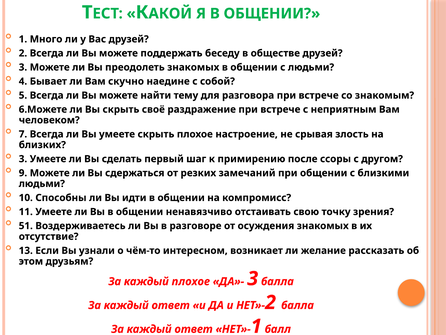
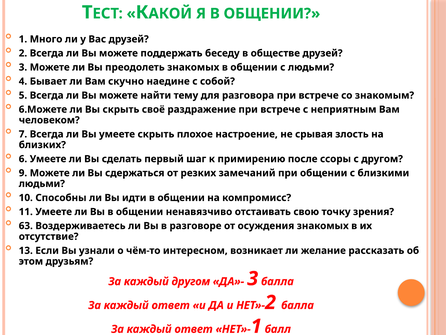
3: 3 -> 6 (23, 159)
51: 51 -> 63 (26, 226)
каждый плохое: плохое -> другом (191, 281)
